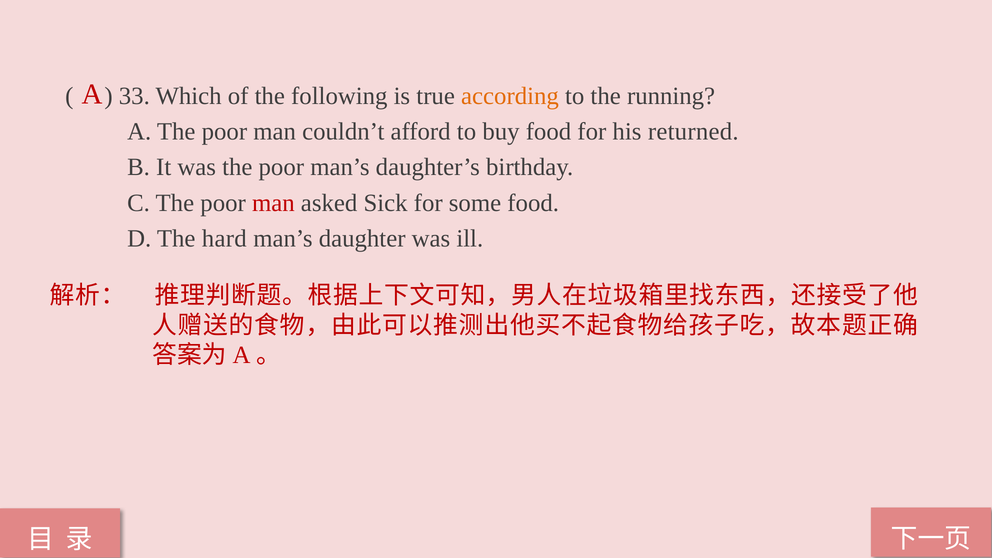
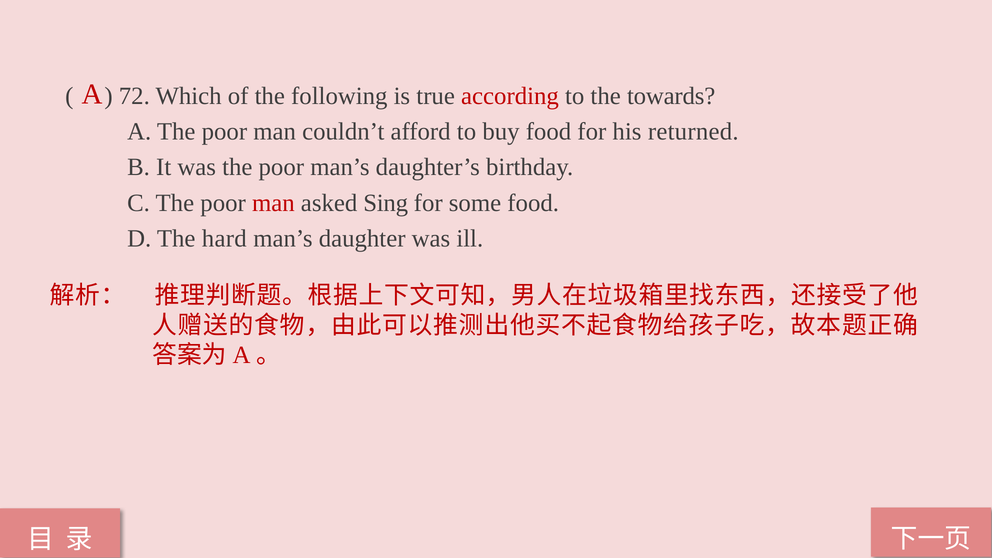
33: 33 -> 72 (134, 96)
according colour: orange -> red (510, 96)
running: running -> towards (671, 96)
Sick: Sick -> Sing (386, 203)
